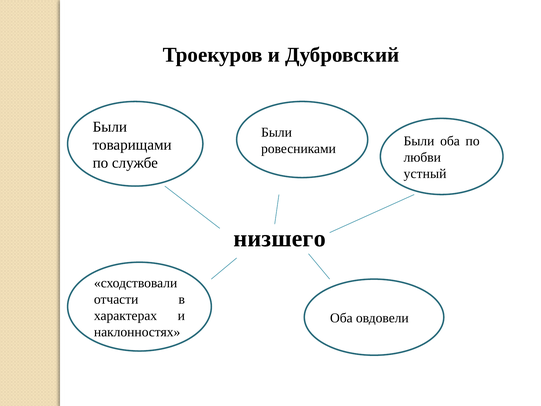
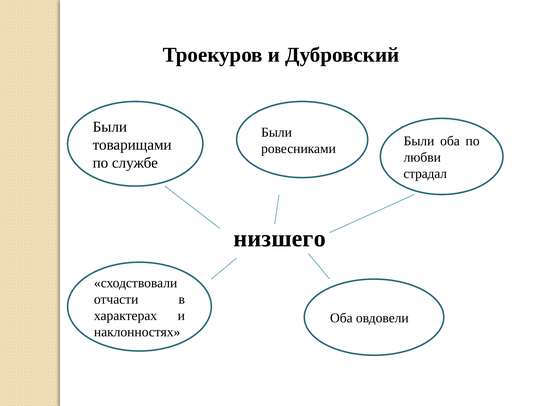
устный: устный -> страдал (425, 174)
